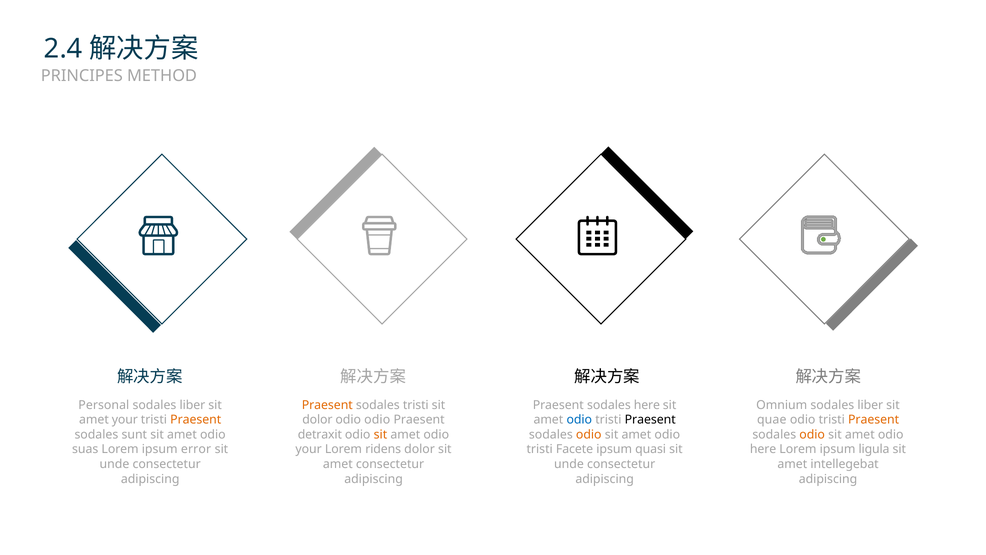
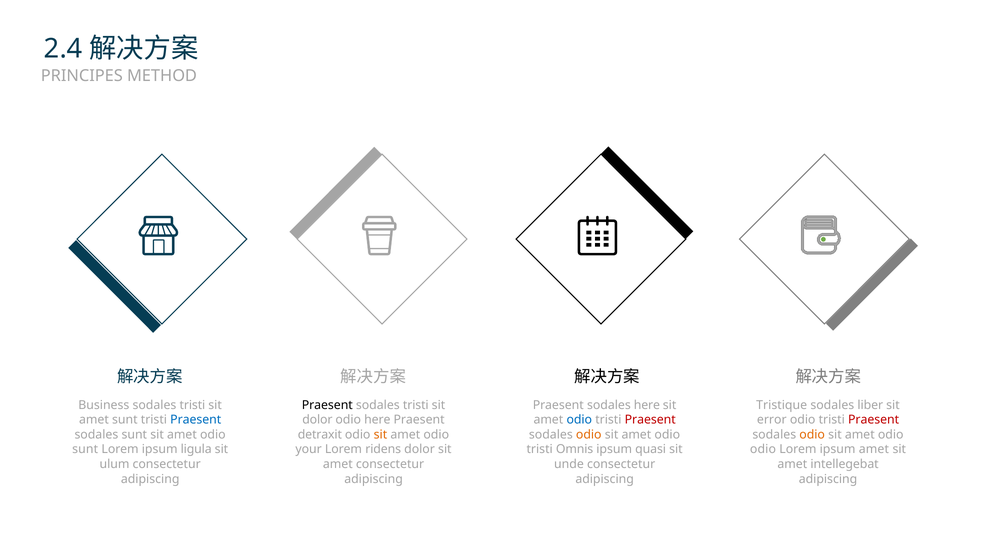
Personal: Personal -> Business (104, 405)
liber: liber -> tristi (192, 405)
Praesent colour: orange -> black (327, 405)
Omnium: Omnium -> Tristique (782, 405)
amet your: your -> sunt (125, 420)
Praesent colour: orange -> blue (196, 420)
odio odio: odio -> here (377, 420)
Praesent colour: black -> red (650, 420)
quae: quae -> error (772, 420)
Praesent colour: orange -> red (874, 420)
suas: suas -> sunt (85, 449)
error: error -> ligula (196, 449)
Facete: Facete -> Omnis (575, 449)
here: here -> odio (763, 449)
ipsum ligula: ligula -> amet (874, 449)
unde: unde -> ulum (114, 464)
